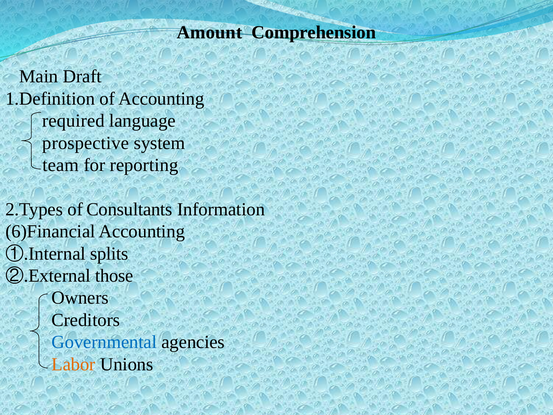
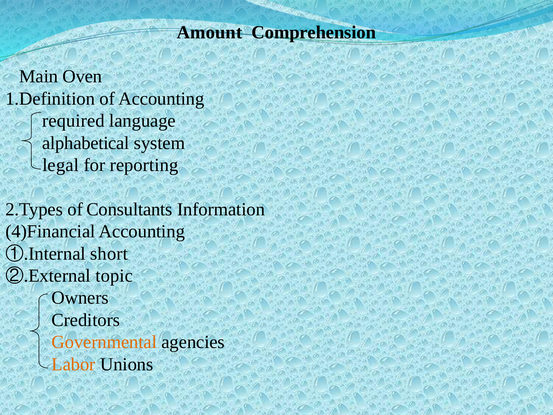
Draft: Draft -> Oven (82, 76)
prospective: prospective -> alphabetical (86, 143)
team: team -> legal (61, 165)
6)Financial: 6)Financial -> 4)Financial (50, 231)
splits: splits -> short (109, 253)
those: those -> topic (114, 276)
Governmental colour: blue -> orange (104, 342)
